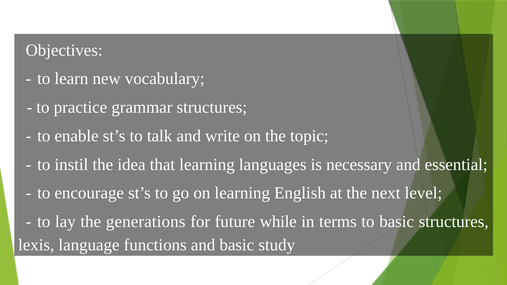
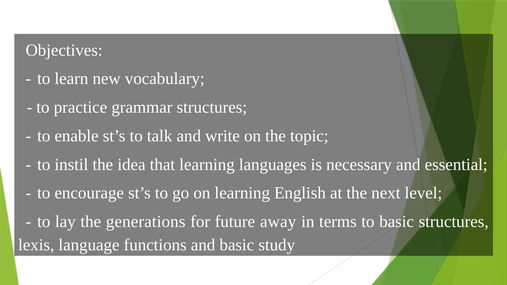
while: while -> away (278, 222)
